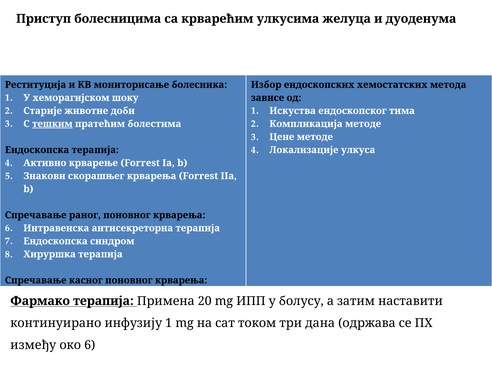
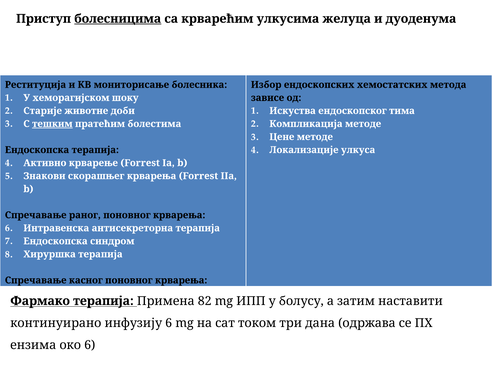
болесницима underline: none -> present (118, 19)
20: 20 -> 82 (205, 301)
инфузију 1: 1 -> 6 (169, 323)
између: између -> ензима (33, 345)
